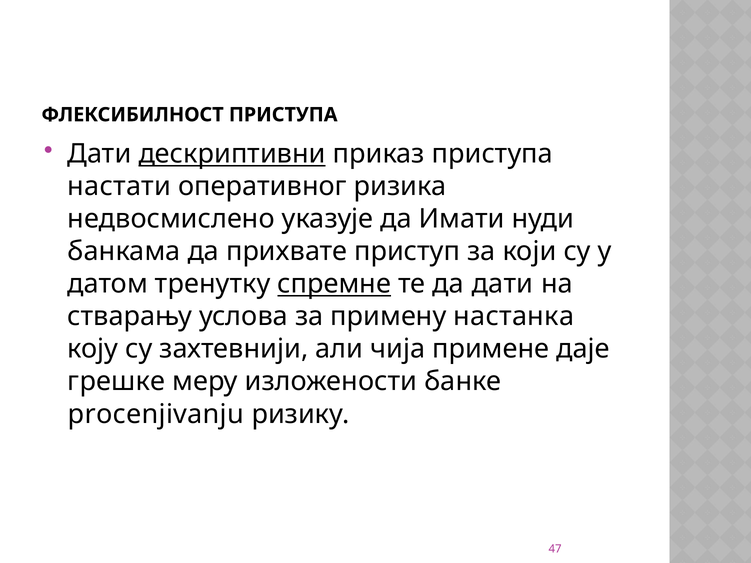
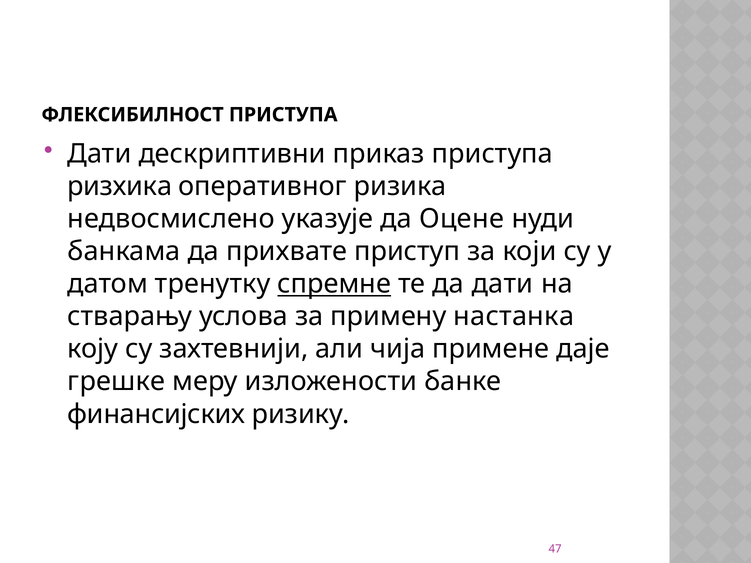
дескриптивни underline: present -> none (232, 154)
настати: настати -> ризхика (120, 187)
Имати: Имати -> Оцене (462, 219)
procenjivanju: procenjivanju -> финансијских (156, 414)
